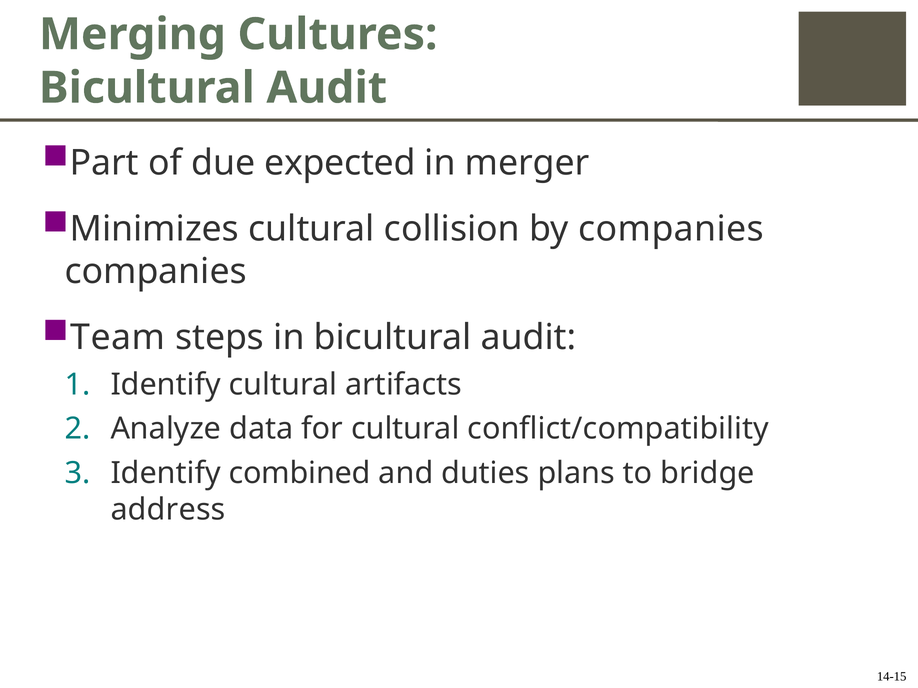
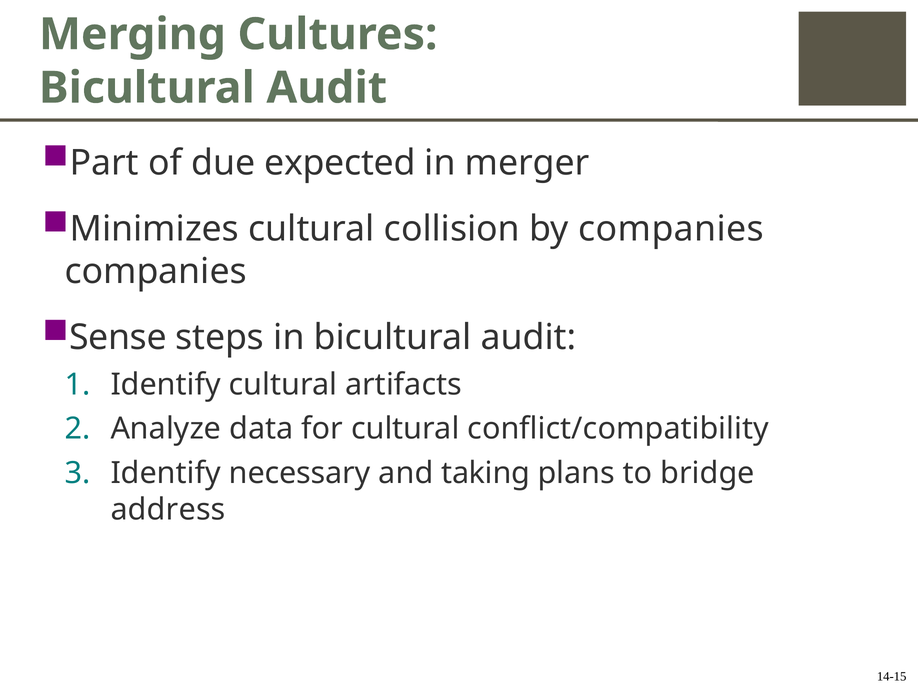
Team: Team -> Sense (118, 338)
combined: combined -> necessary (300, 473)
duties: duties -> taking (486, 473)
